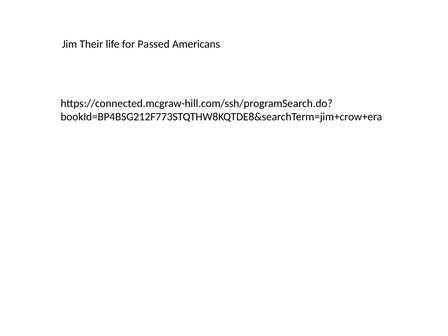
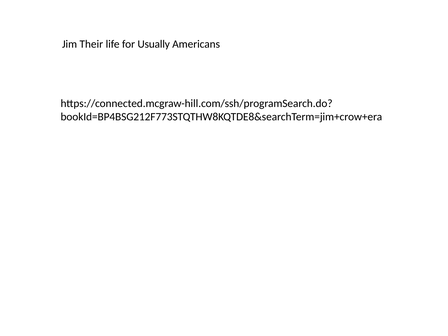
Passed: Passed -> Usually (154, 44)
